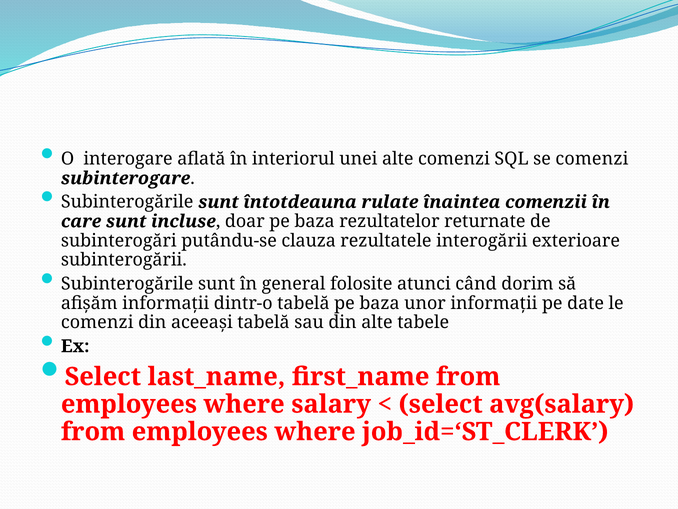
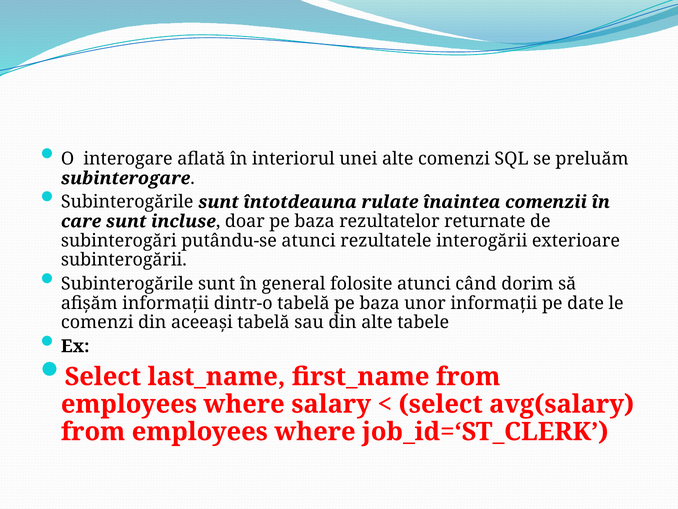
se comenzi: comenzi -> preluăm (592, 159)
putându-se clauza: clauza -> atunci (309, 241)
